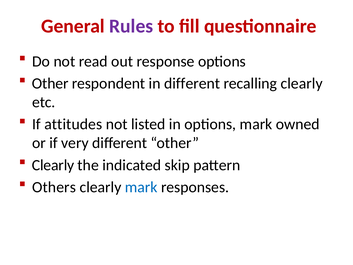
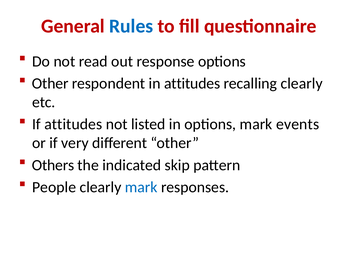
Rules colour: purple -> blue (131, 26)
in different: different -> attitudes (192, 83)
owned: owned -> events (298, 124)
Clearly: Clearly -> Others (53, 165)
Others: Others -> People (54, 187)
